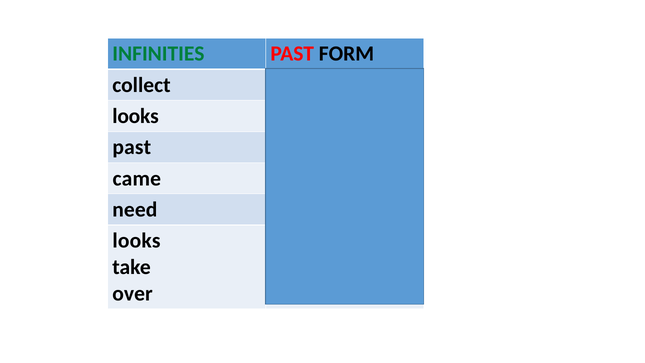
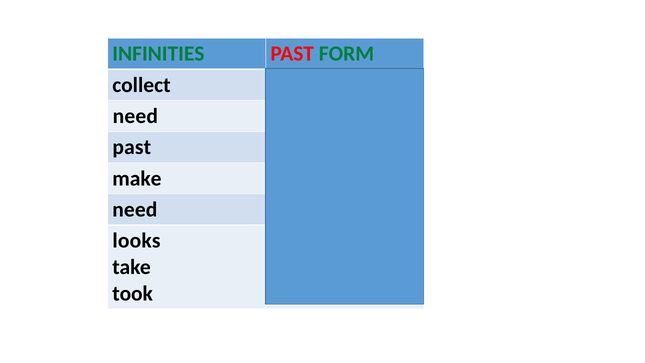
FORM colour: black -> green (346, 54)
looks: looks -> need (135, 116)
came: came -> make (137, 178)
over: over -> took (133, 293)
